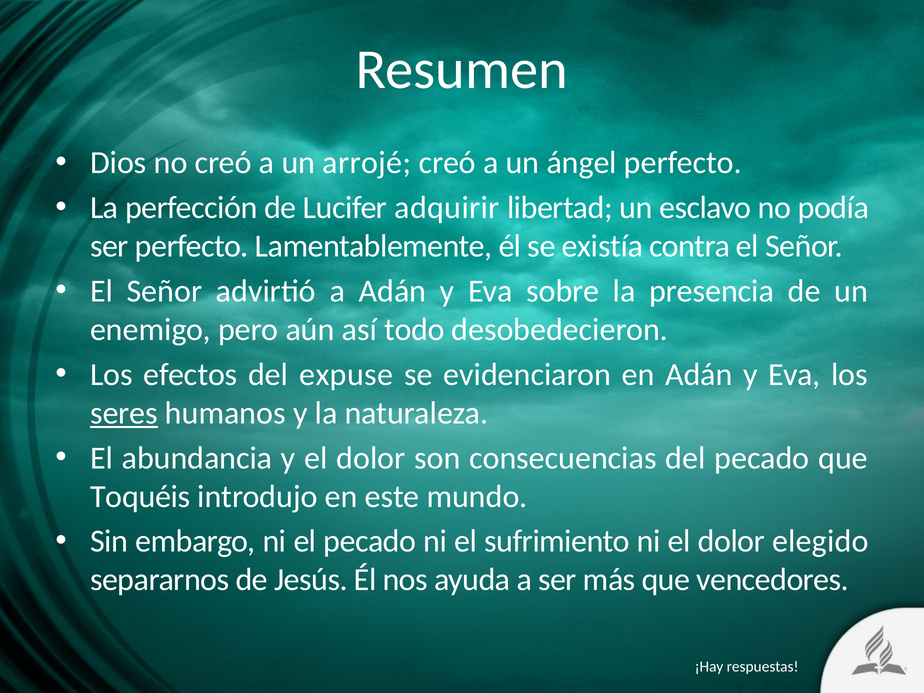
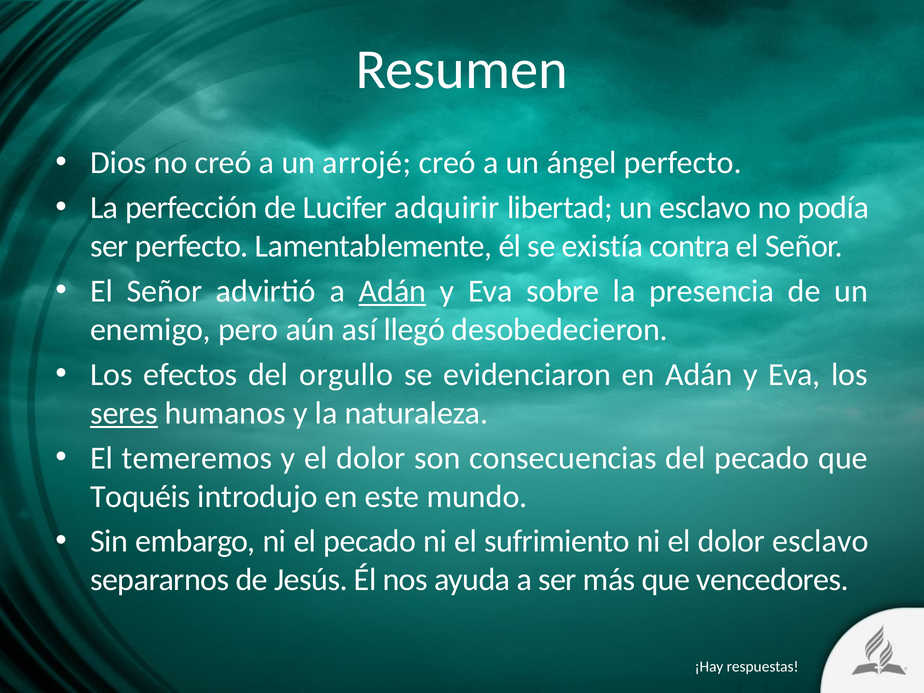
Adán underline: none -> present (392, 291)
todo: todo -> llegó (414, 330)
expuse: expuse -> orgullo (346, 375)
abundancia: abundancia -> temeremos (197, 458)
dolor elegido: elegido -> esclavo (820, 541)
